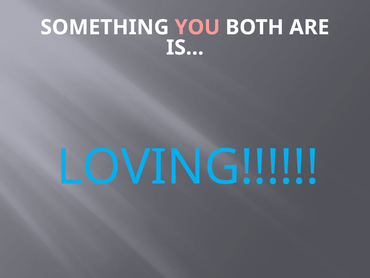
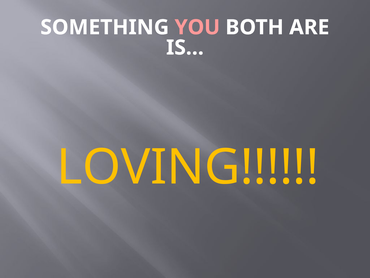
LOVING colour: light blue -> yellow (188, 167)
